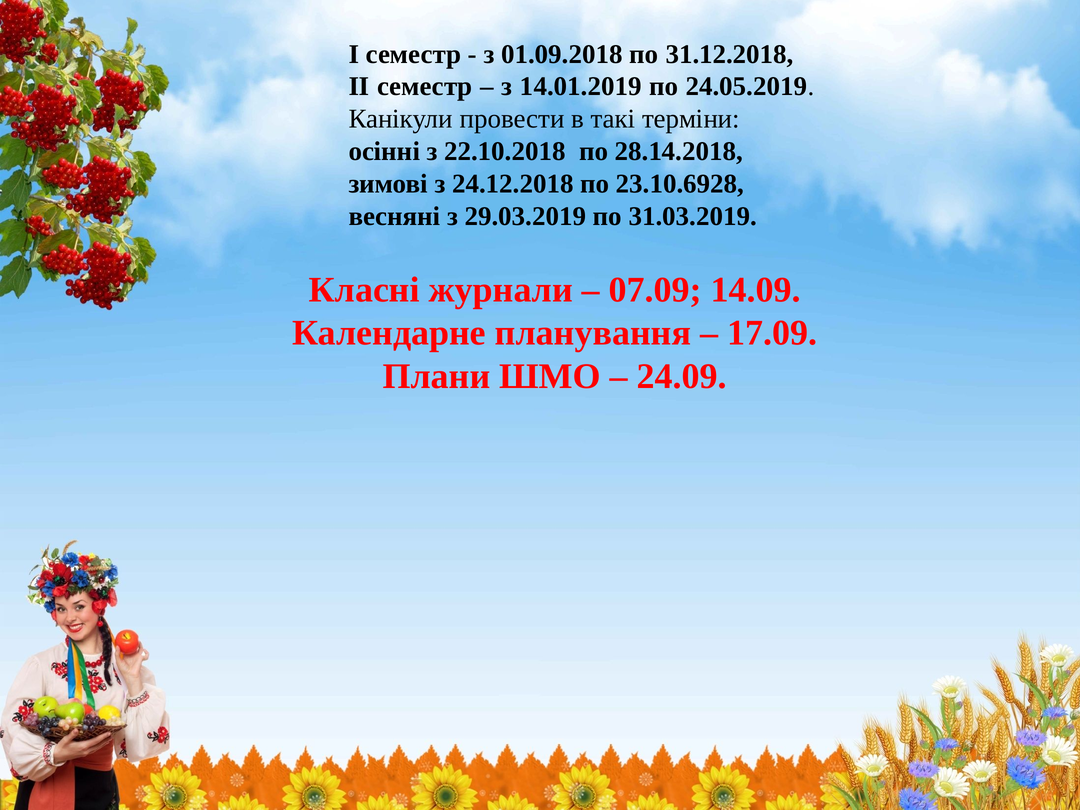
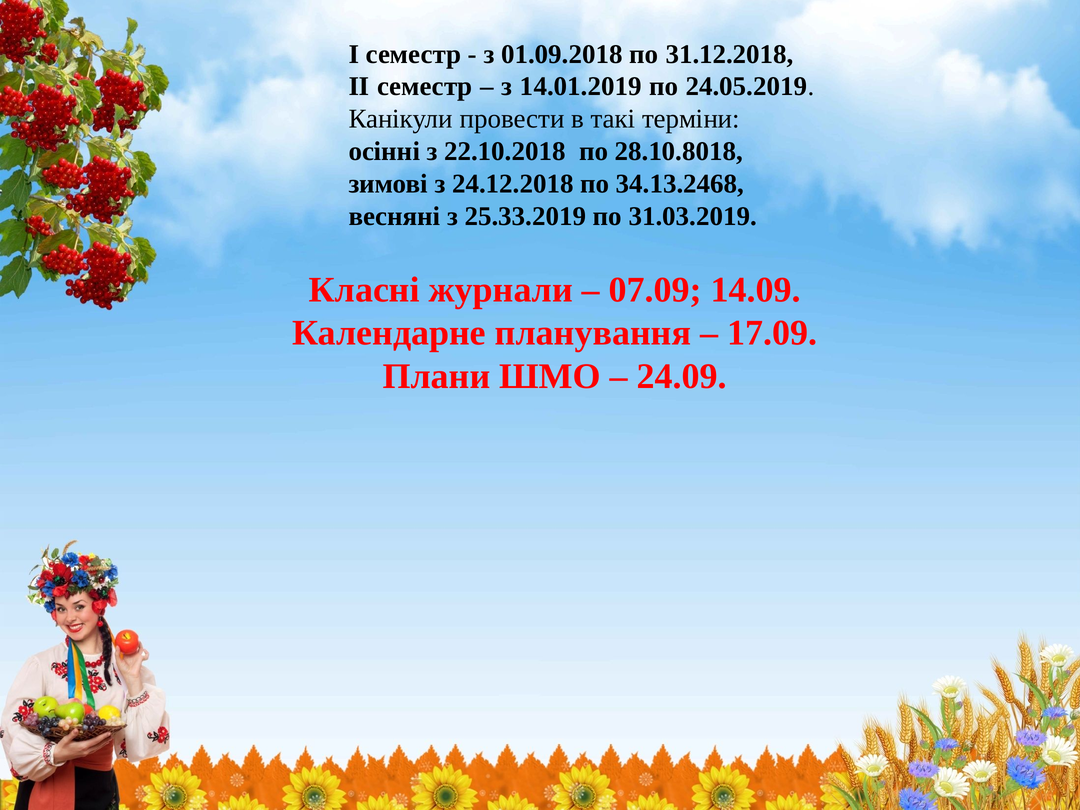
28.14.2018: 28.14.2018 -> 28.10.8018 (679, 151)
23.10.6928: 23.10.6928 -> 34.13.2468 (680, 184)
29.03.2019: 29.03.2019 -> 25.33.2019 (525, 216)
